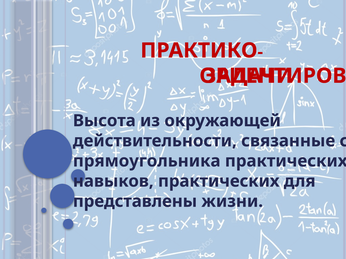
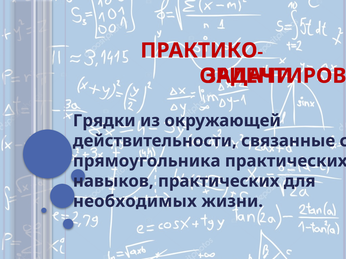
Высота: Высота -> Грядки (104, 121)
представлены: представлены -> необходимых (135, 202)
